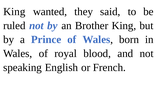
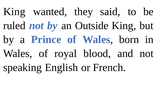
Brother: Brother -> Outside (92, 26)
